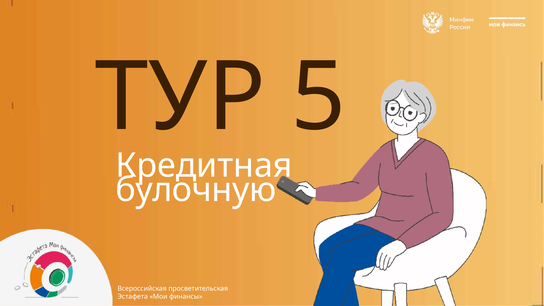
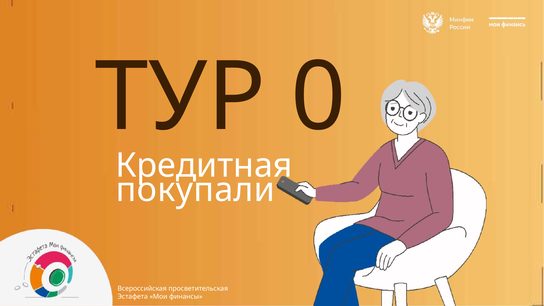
5: 5 -> 0 (319, 97)
булочную: булочную -> покупали (195, 190)
